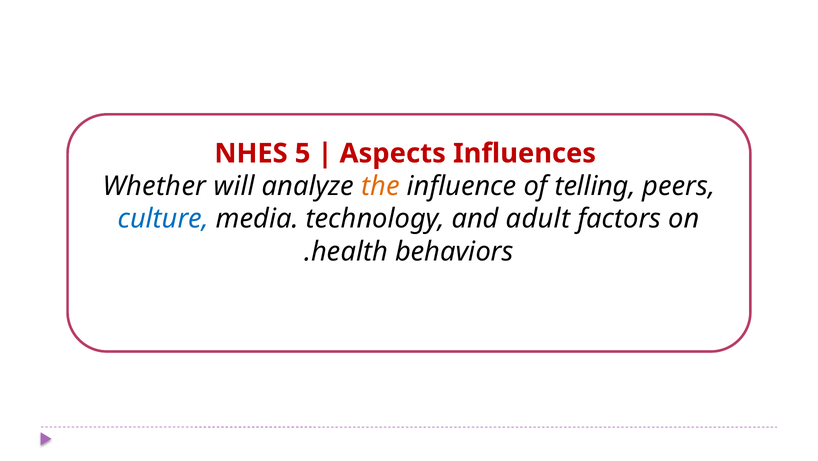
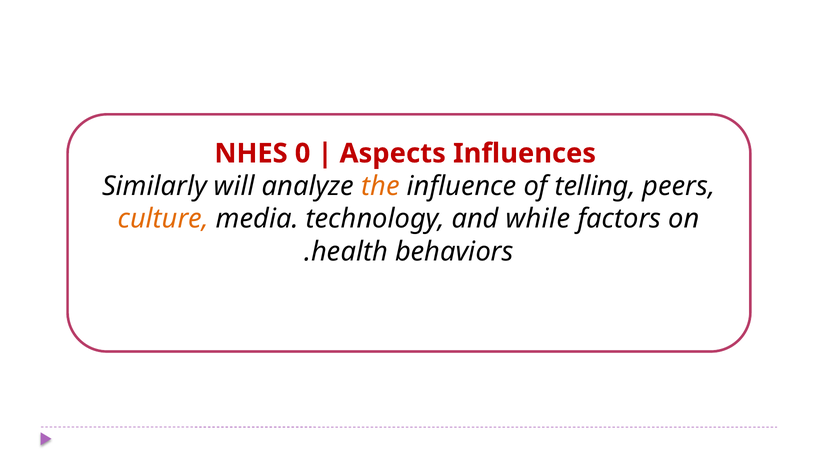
5: 5 -> 0 (303, 153)
Whether: Whether -> Similarly (155, 186)
culture colour: blue -> orange (163, 219)
adult: adult -> while (538, 219)
